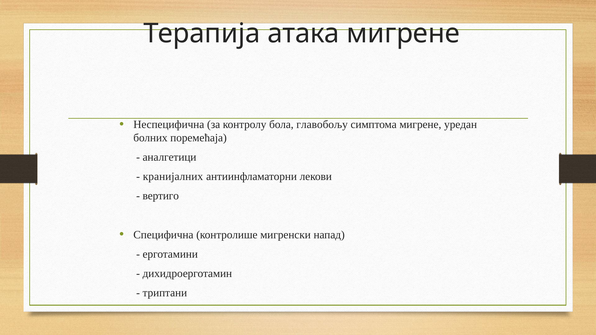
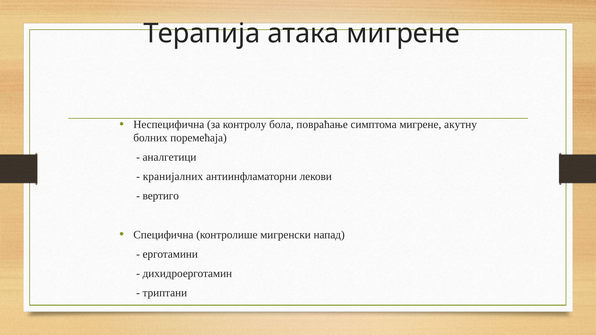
главобољу: главобољу -> повраћање (322, 125)
уредан: уредан -> акутну (461, 125)
